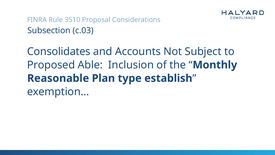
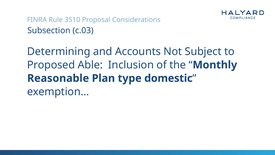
Consolidates: Consolidates -> Determining (59, 51)
establish: establish -> domestic (168, 78)
